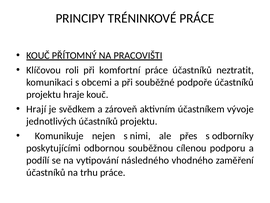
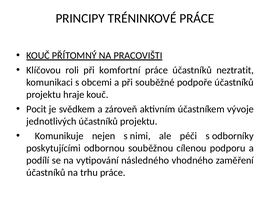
Hrají: Hrají -> Pocit (36, 109)
přes: přes -> péči (188, 136)
